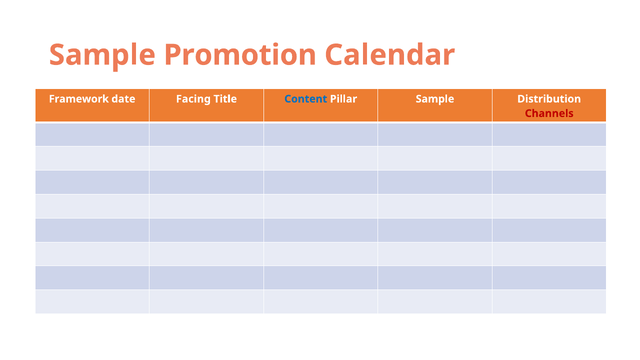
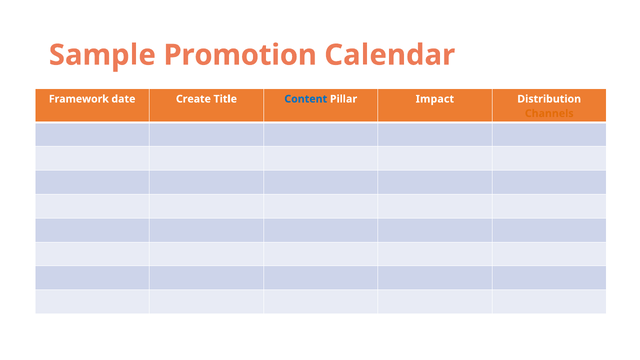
Facing: Facing -> Create (193, 99)
Pillar Sample: Sample -> Impact (435, 99)
Channels colour: red -> orange (549, 113)
